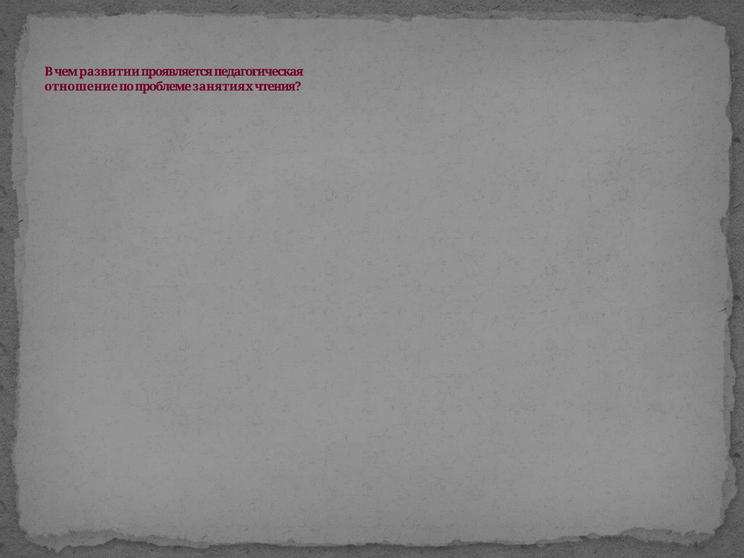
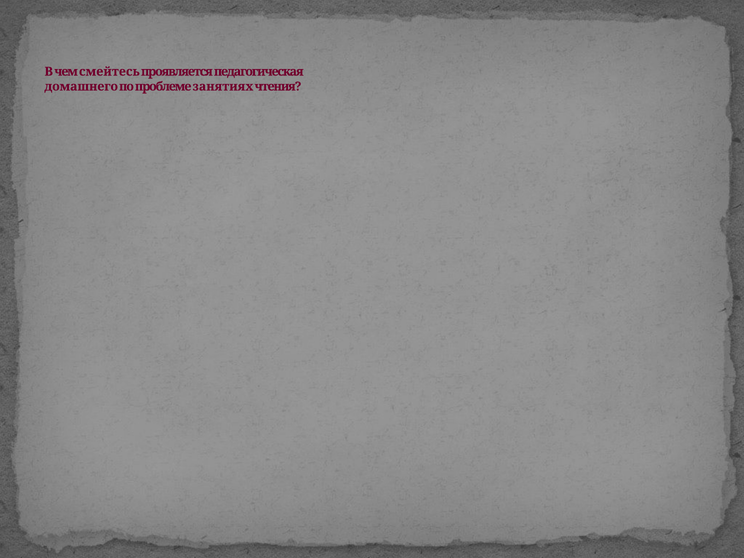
развитии: развитии -> смейтесь (109, 72)
отношение: отношение -> домашнего (81, 86)
